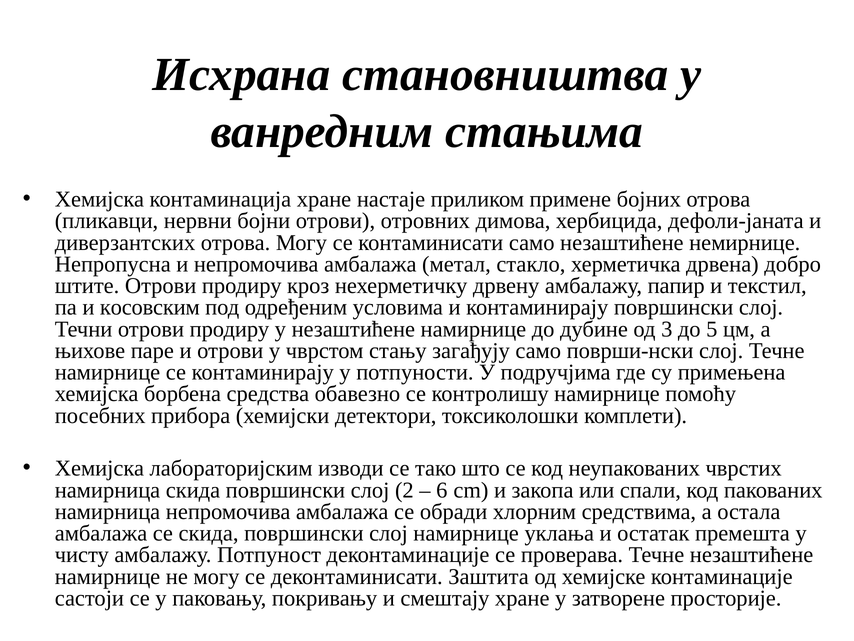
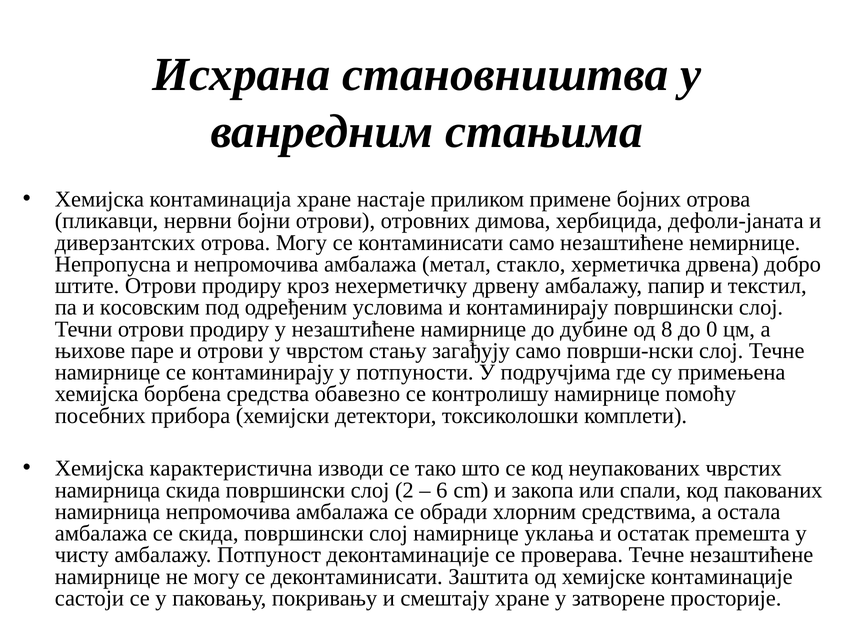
3: 3 -> 8 (667, 329)
5: 5 -> 0 (712, 329)
лабораторијским: лабораторијским -> карактеристична (231, 468)
